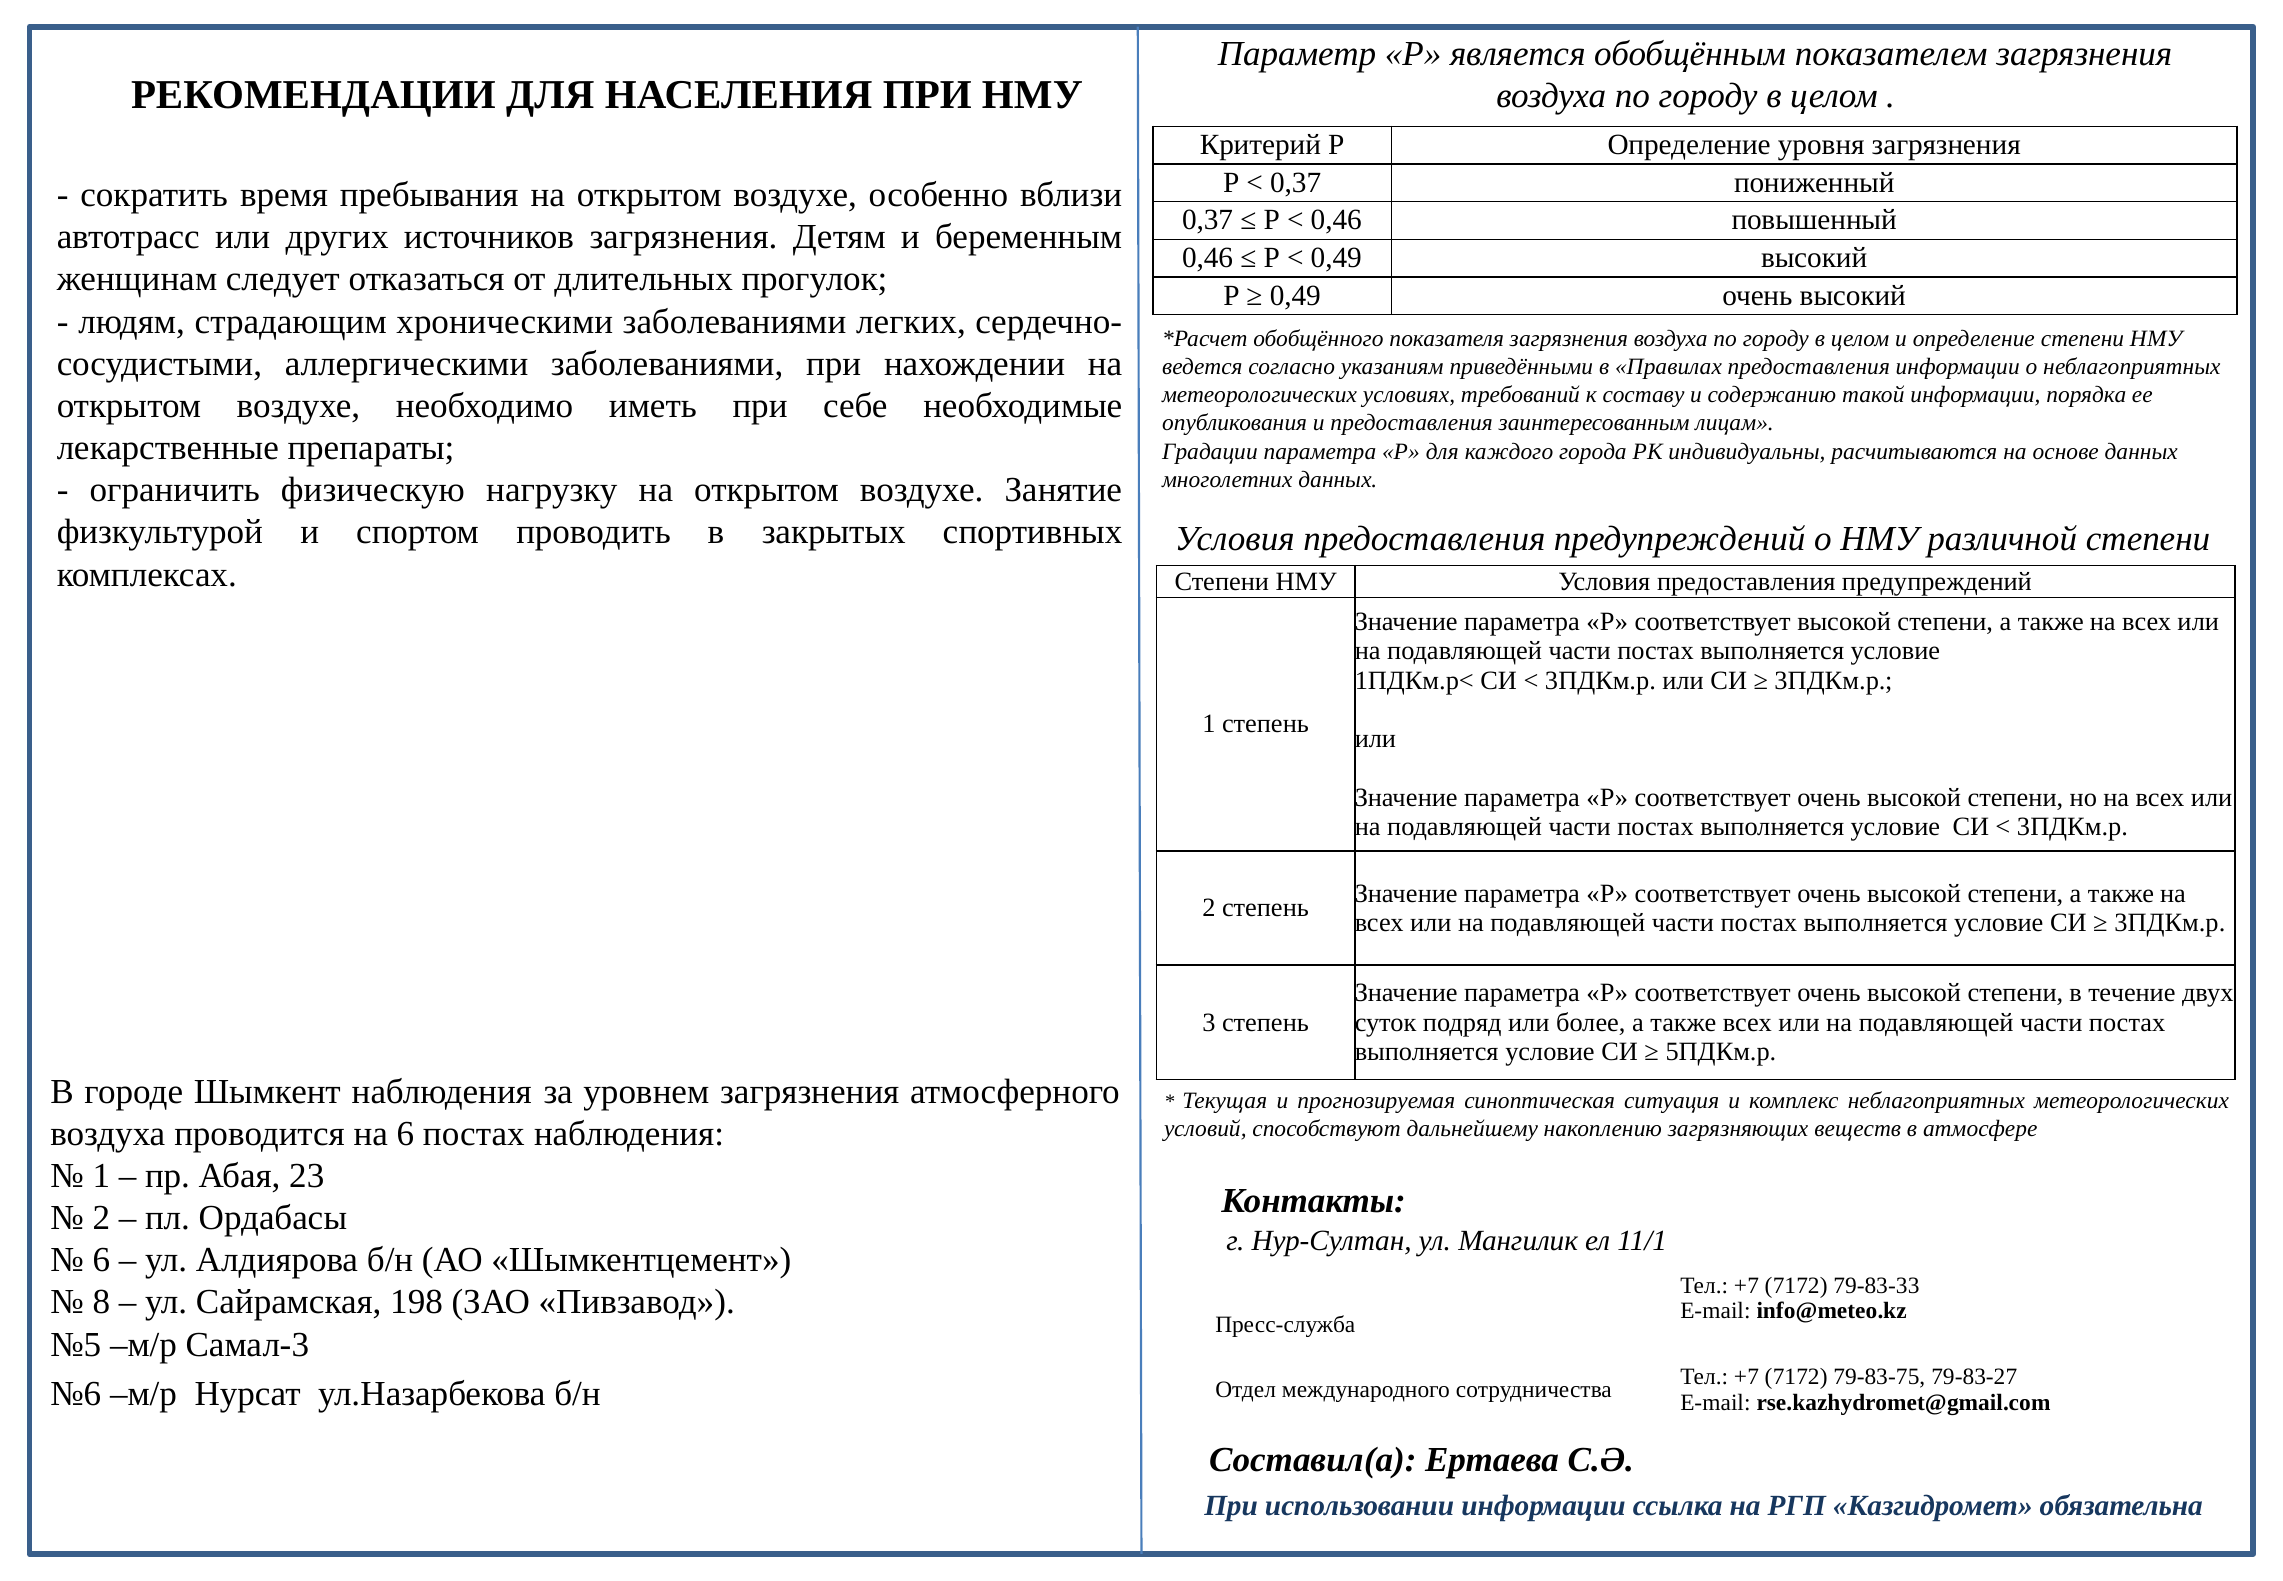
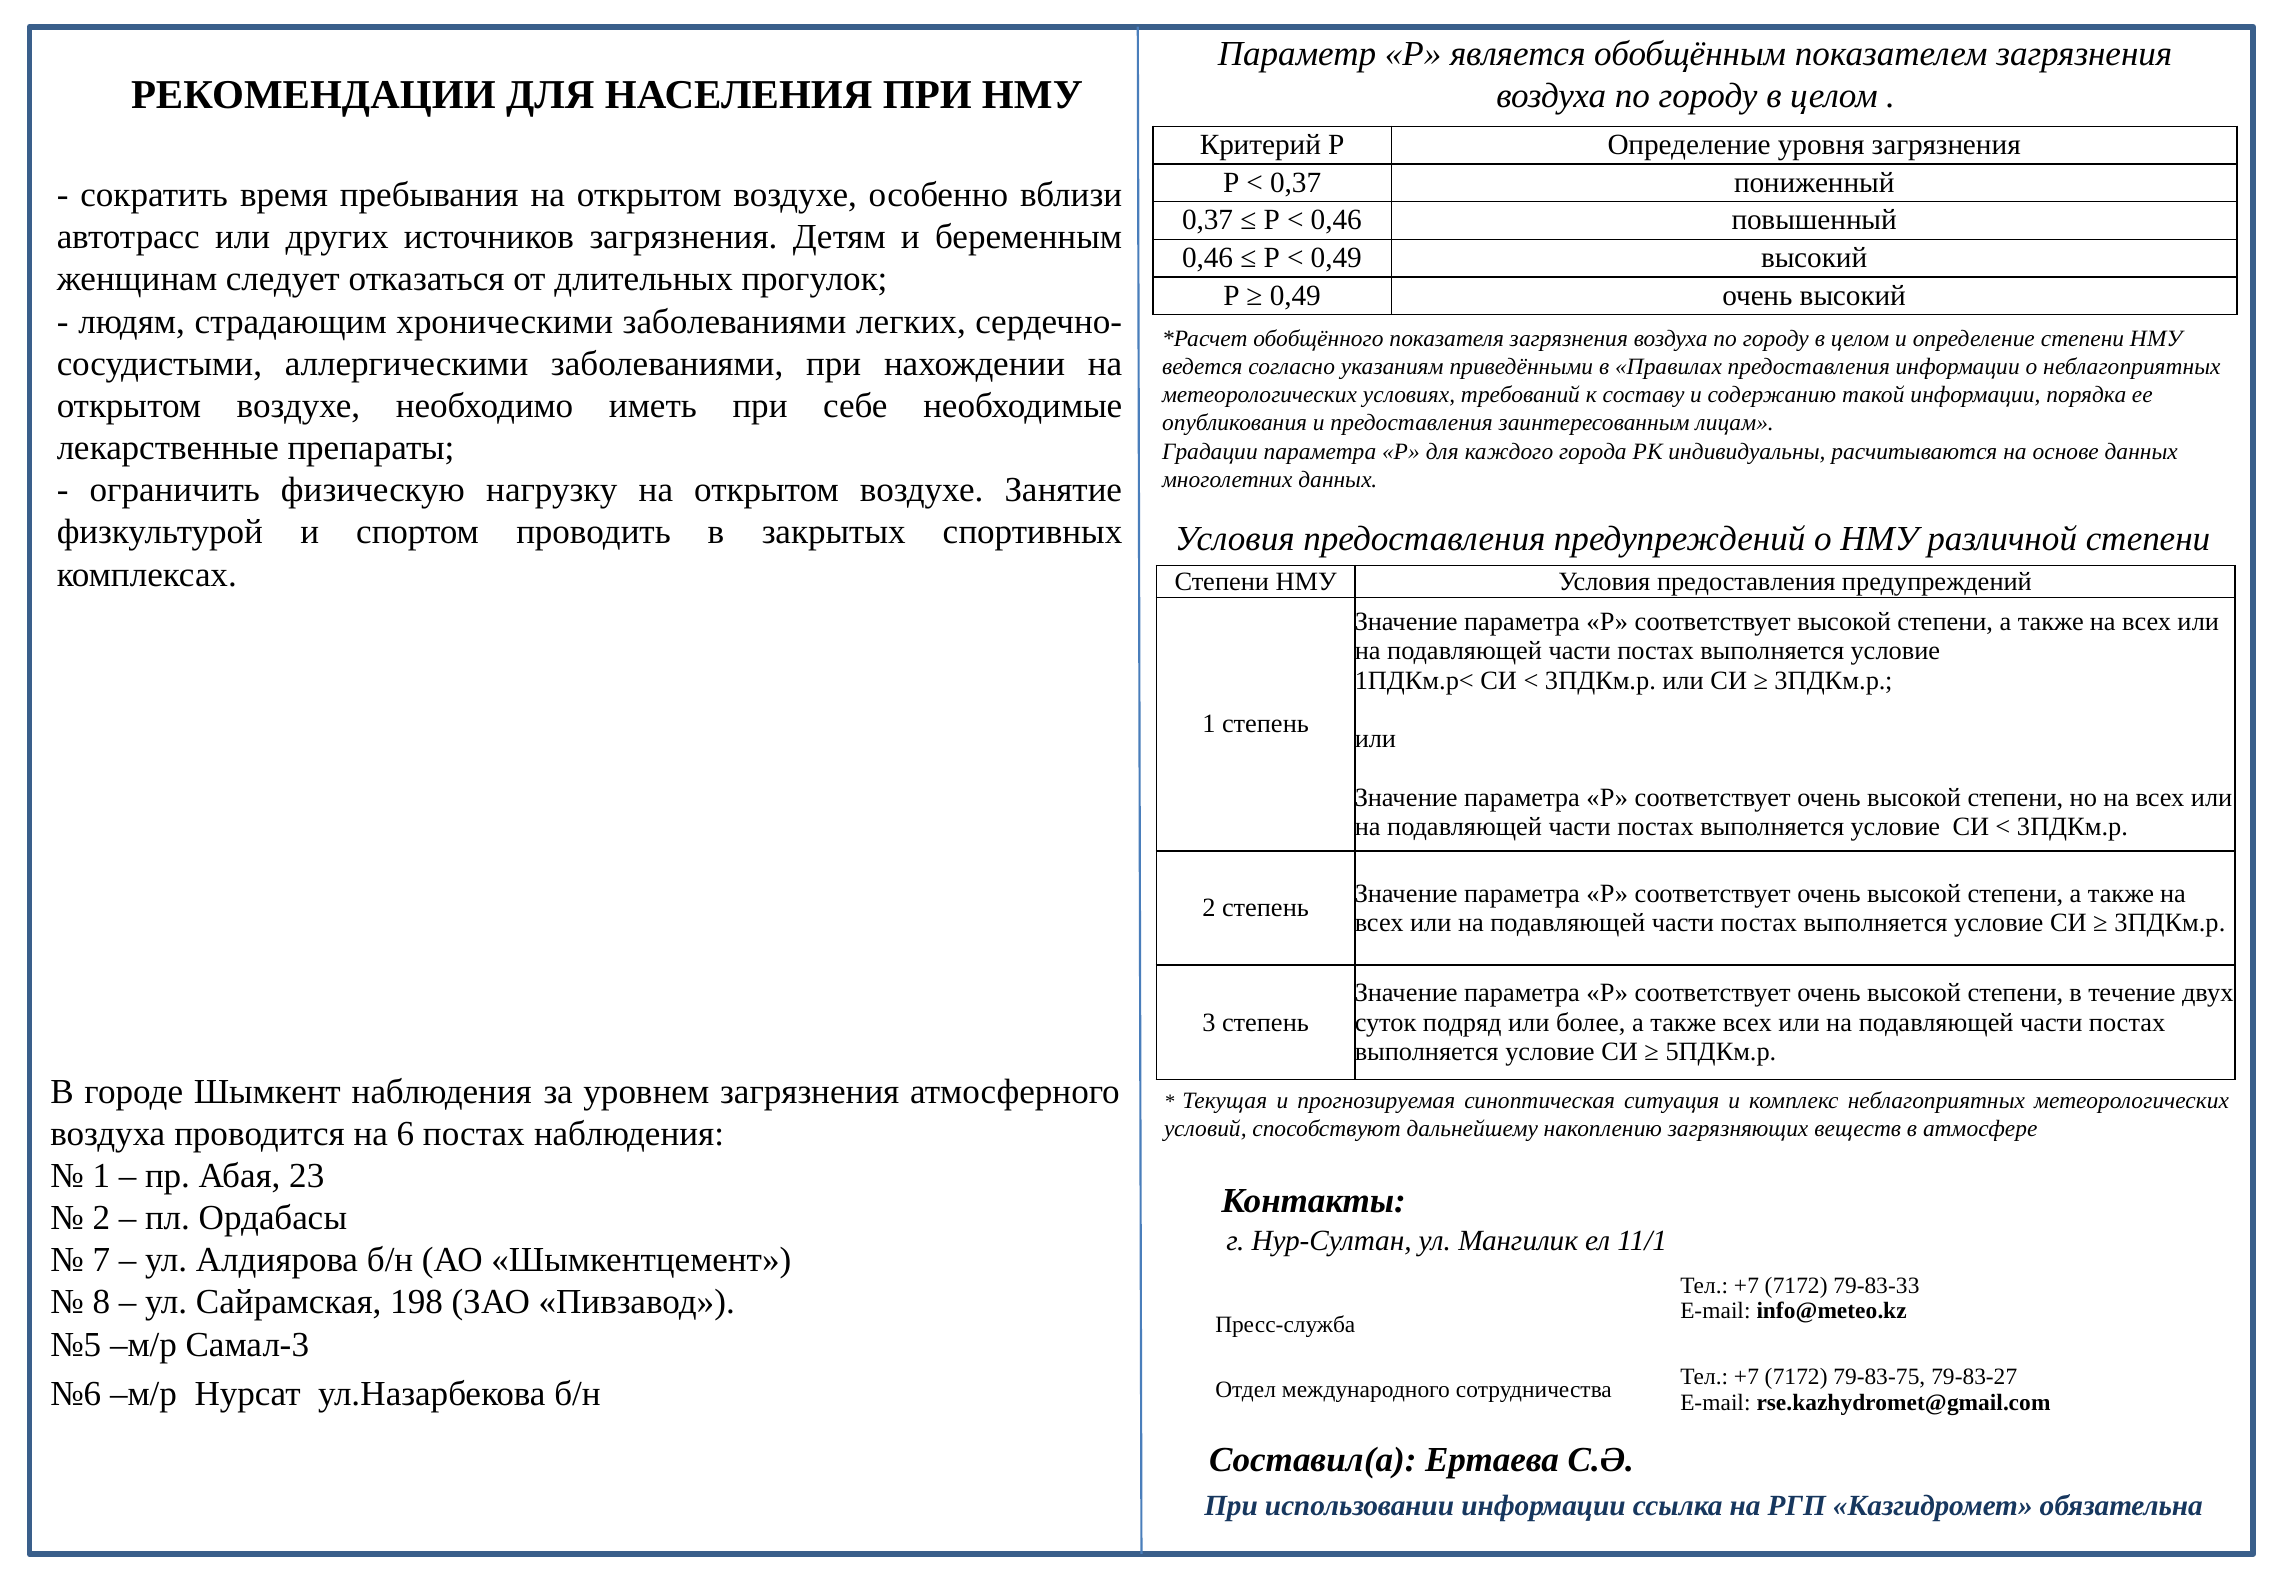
6: 6 -> 7 (101, 1260)
